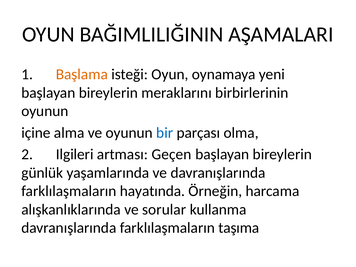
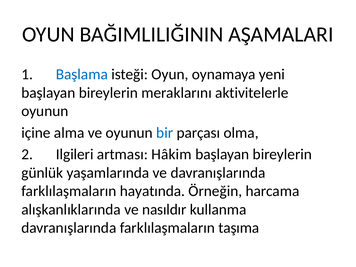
Başlama colour: orange -> blue (82, 74)
birbirlerinin: birbirlerinin -> aktivitelerle (252, 93)
Geçen: Geçen -> Hâkim (172, 154)
sorular: sorular -> nasıldır (164, 210)
